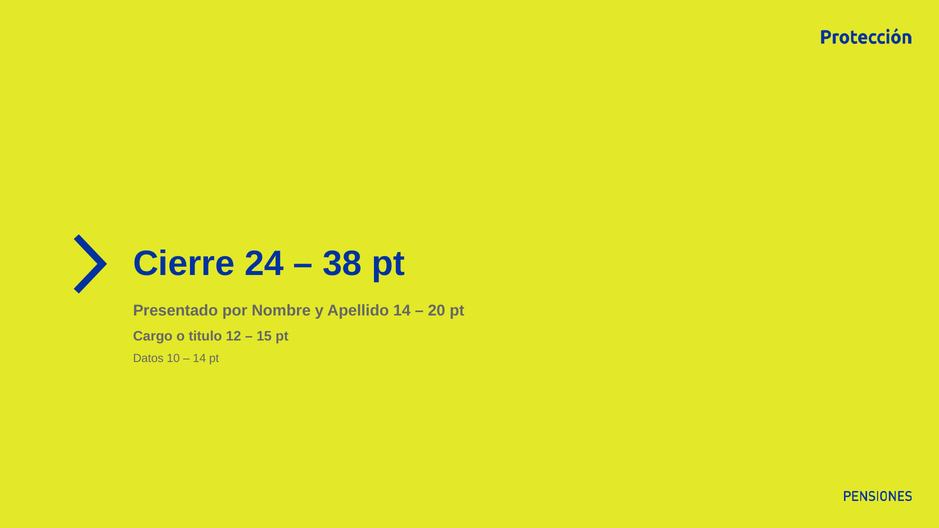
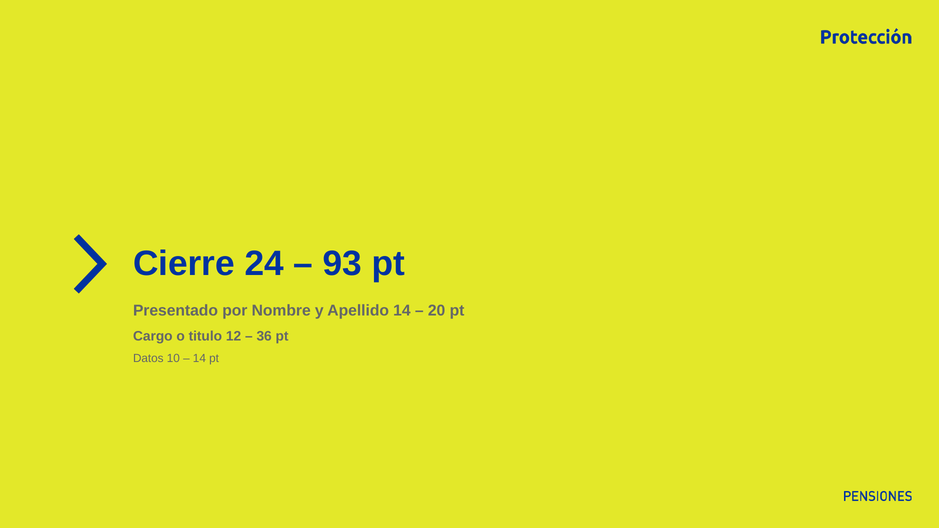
38: 38 -> 93 (342, 264)
15: 15 -> 36 (264, 336)
